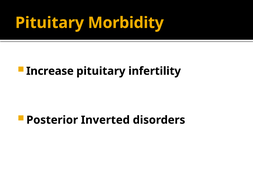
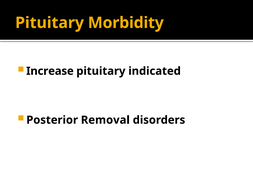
infertility: infertility -> indicated (155, 71)
Inverted: Inverted -> Removal (105, 120)
